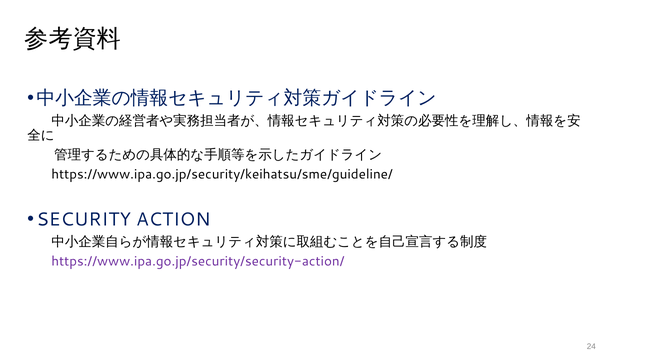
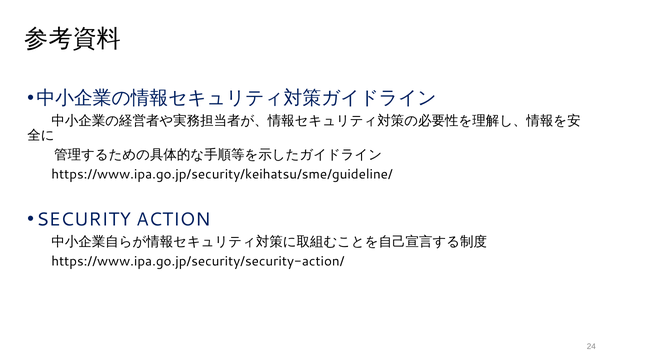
https://www.ipa.go.jp/security/security-action/ colour: purple -> black (198, 261)
